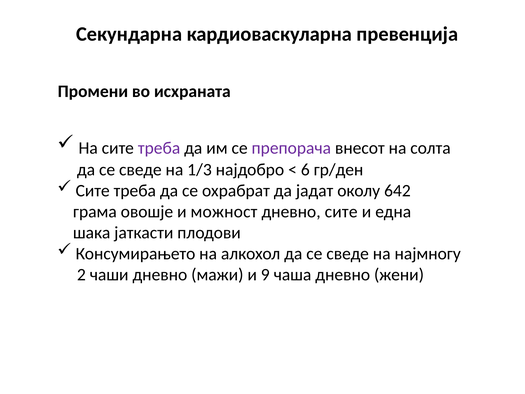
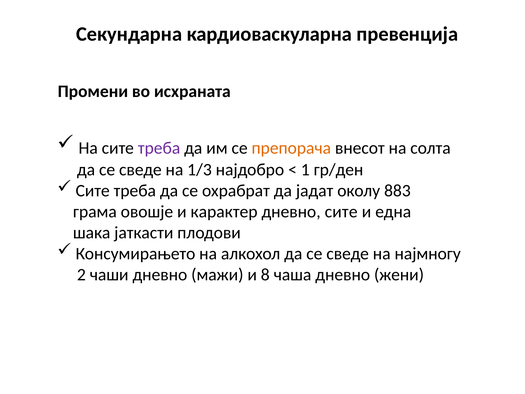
препорача colour: purple -> orange (291, 148)
6: 6 -> 1 (305, 170)
642: 642 -> 883 (397, 191)
можност: можност -> карактер (224, 212)
9: 9 -> 8 (265, 275)
